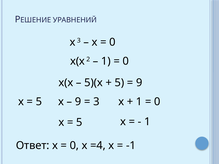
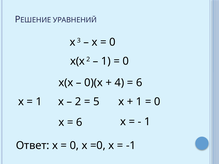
5)(х: 5)(х -> 0)(х (93, 83)
5: 5 -> 4 (119, 83)
9: 9 -> 6 (139, 83)
5: 5 -> 1 (39, 102)
9: 9 -> 2 (78, 102)
3: 3 -> 5 (96, 102)
5: 5 -> 6 (79, 122)
=4: =4 -> =0 (98, 146)
